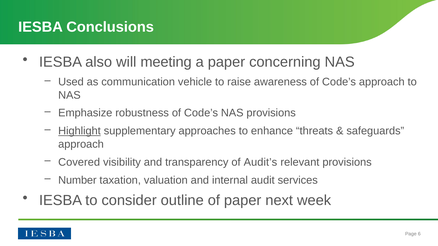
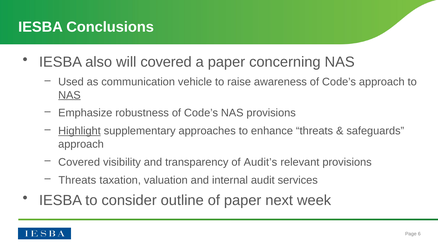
will meeting: meeting -> covered (166, 62)
NAS underline: none -> present (69, 95)
Number: Number -> Threats (77, 180)
